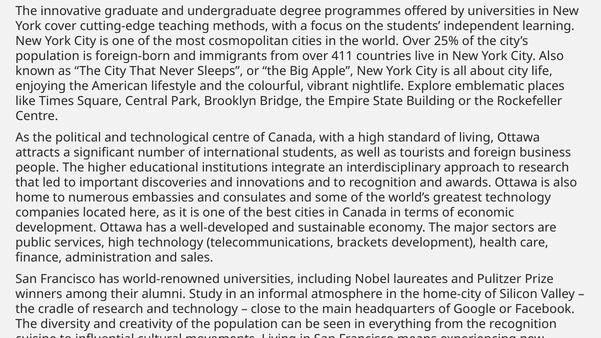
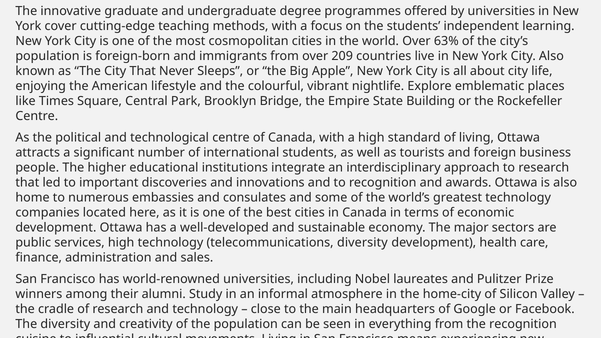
25%: 25% -> 63% (446, 41)
411: 411 -> 209 (342, 56)
telecommunications brackets: brackets -> diversity (362, 243)
